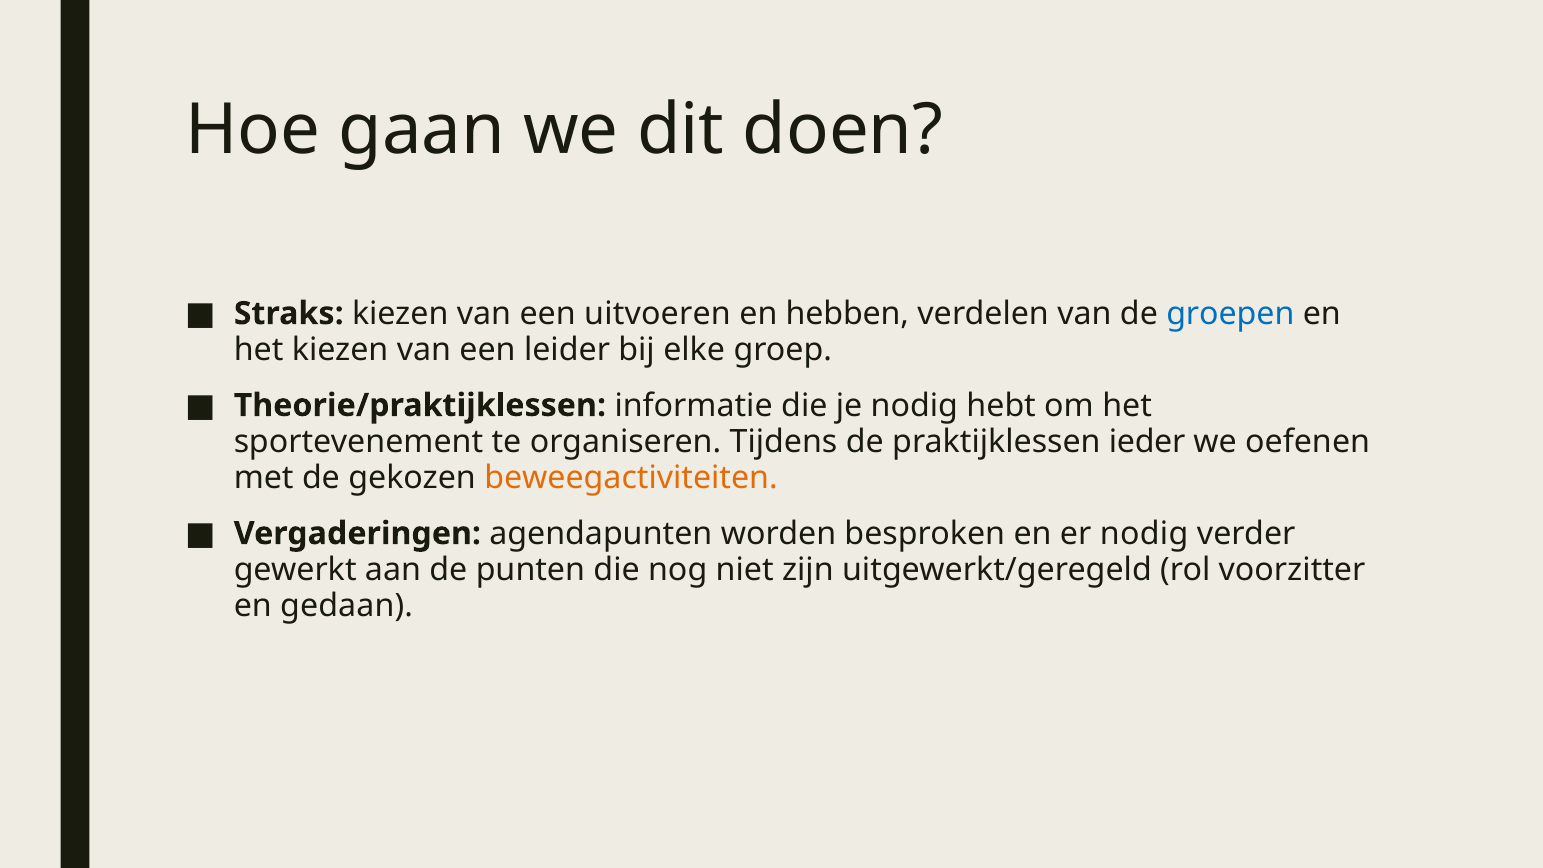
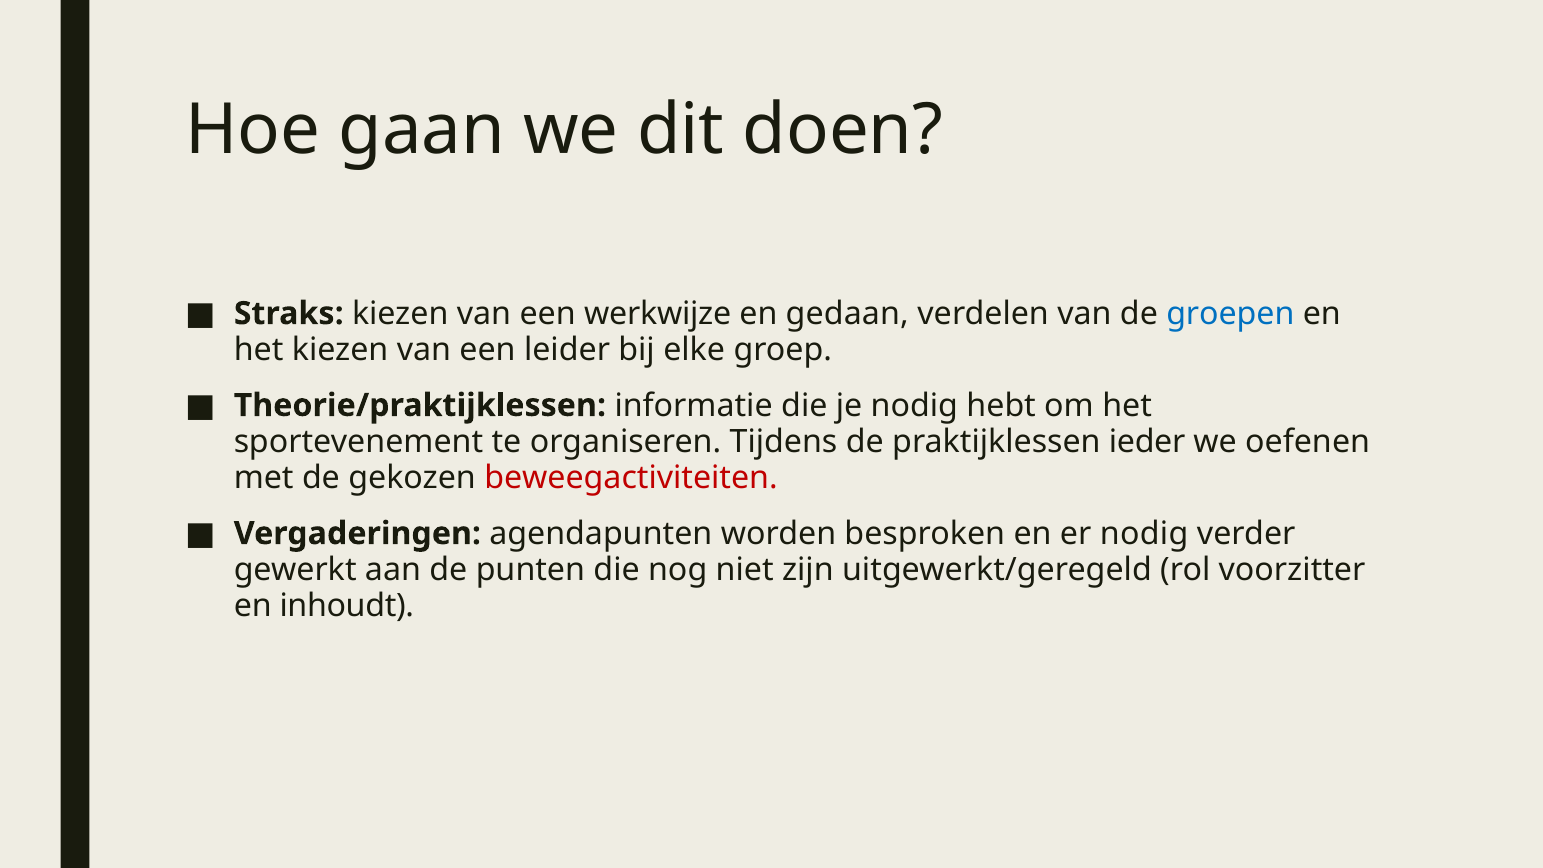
uitvoeren: uitvoeren -> werkwijze (658, 314)
hebben: hebben -> gedaan (847, 314)
beweegactiviteiten colour: orange -> red (631, 478)
gedaan: gedaan -> inhoudt (347, 606)
